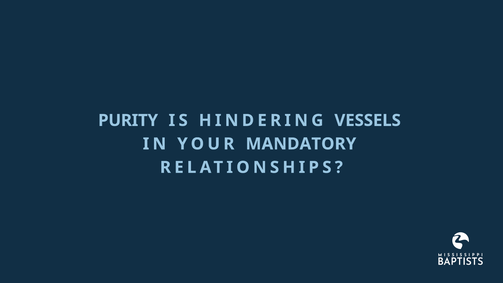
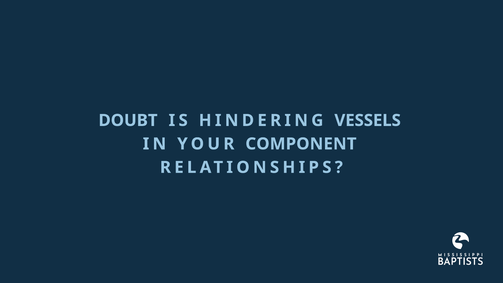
PURITY: PURITY -> DOUBT (128, 120)
MANDATORY: MANDATORY -> COMPONENT (301, 144)
